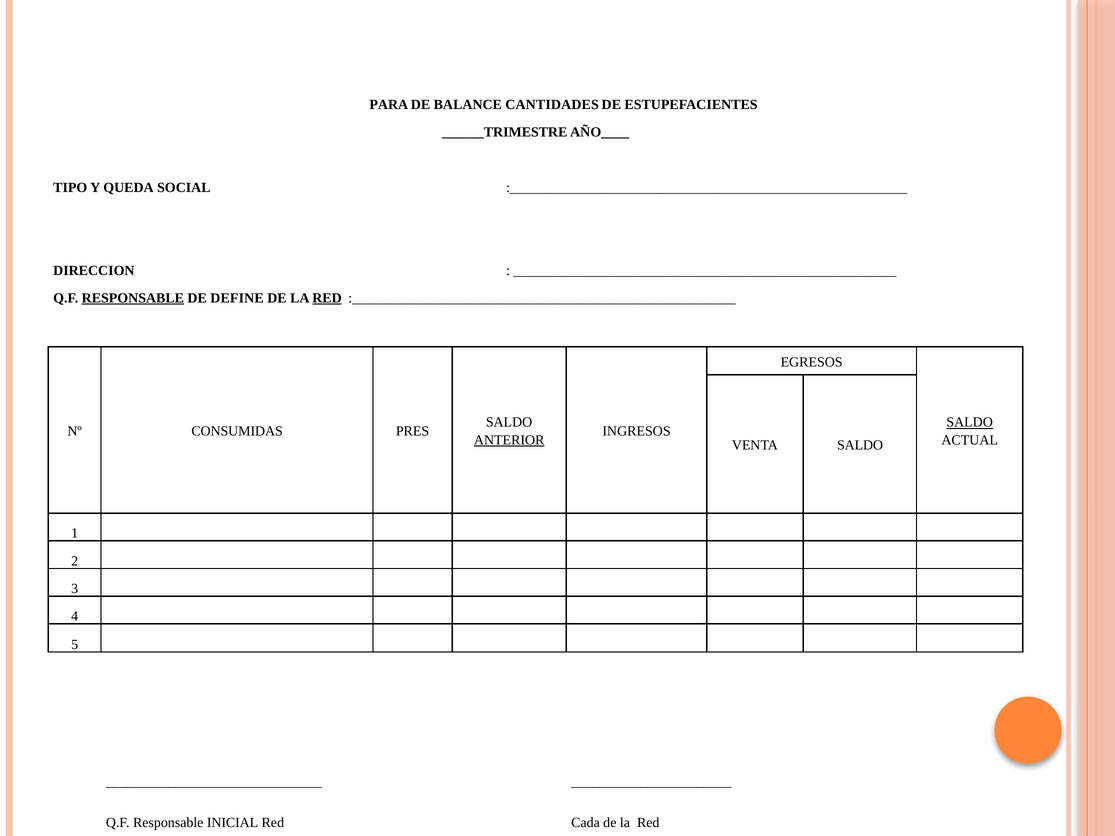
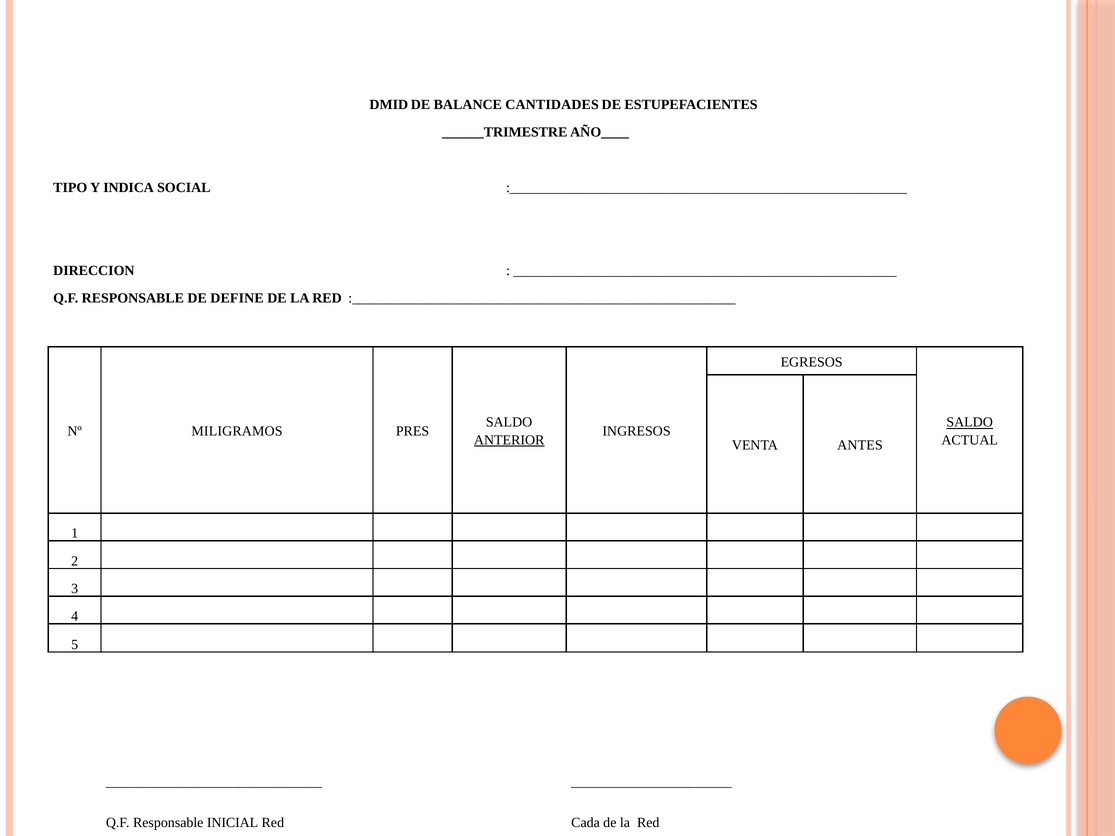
PARA: PARA -> DMID (389, 105)
QUEDA: QUEDA -> INDICA (129, 188)
RESPONSABLE underline: present -> none (133, 298)
RED underline: present -> none (327, 298)
CONSUMIDAS: CONSUMIDAS -> MILIGRAMOS (237, 431)
VENTA SALDO: SALDO -> ANTES (860, 445)
